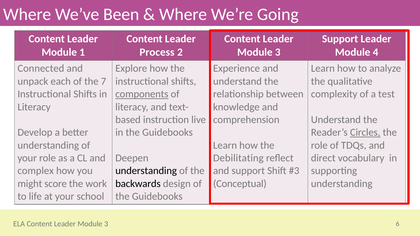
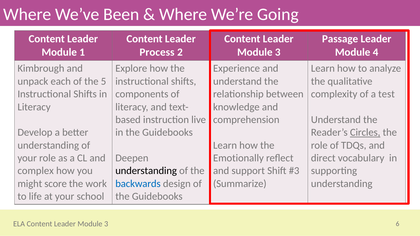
Support: Support -> Passage (340, 39)
Connected: Connected -> Kimbrough (41, 69)
7: 7 -> 5 (104, 81)
components underline: present -> none (142, 94)
Debilitating: Debilitating -> Emotionally (238, 158)
backwards colour: black -> blue (138, 184)
Conceptual: Conceptual -> Summarize (240, 184)
